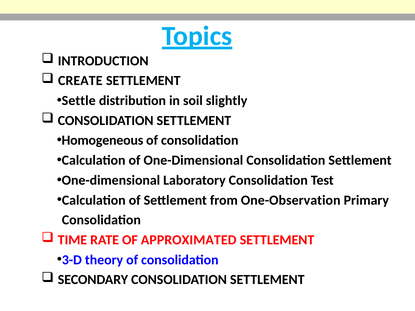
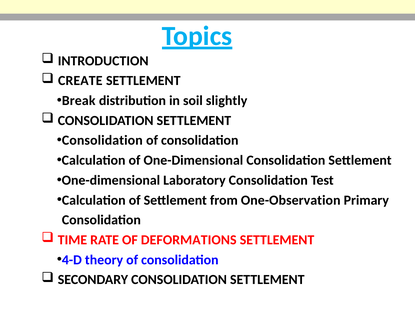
Settle: Settle -> Break (79, 101)
Homogeneous: Homogeneous -> Consolidation (102, 141)
APPROXIMATED: APPROXIMATED -> DEFORMATIONS (189, 240)
3-D: 3-D -> 4-D (72, 260)
